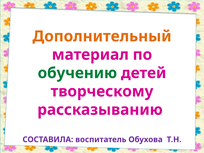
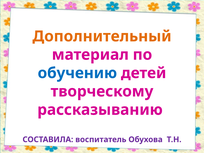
обучению colour: green -> blue (77, 73)
